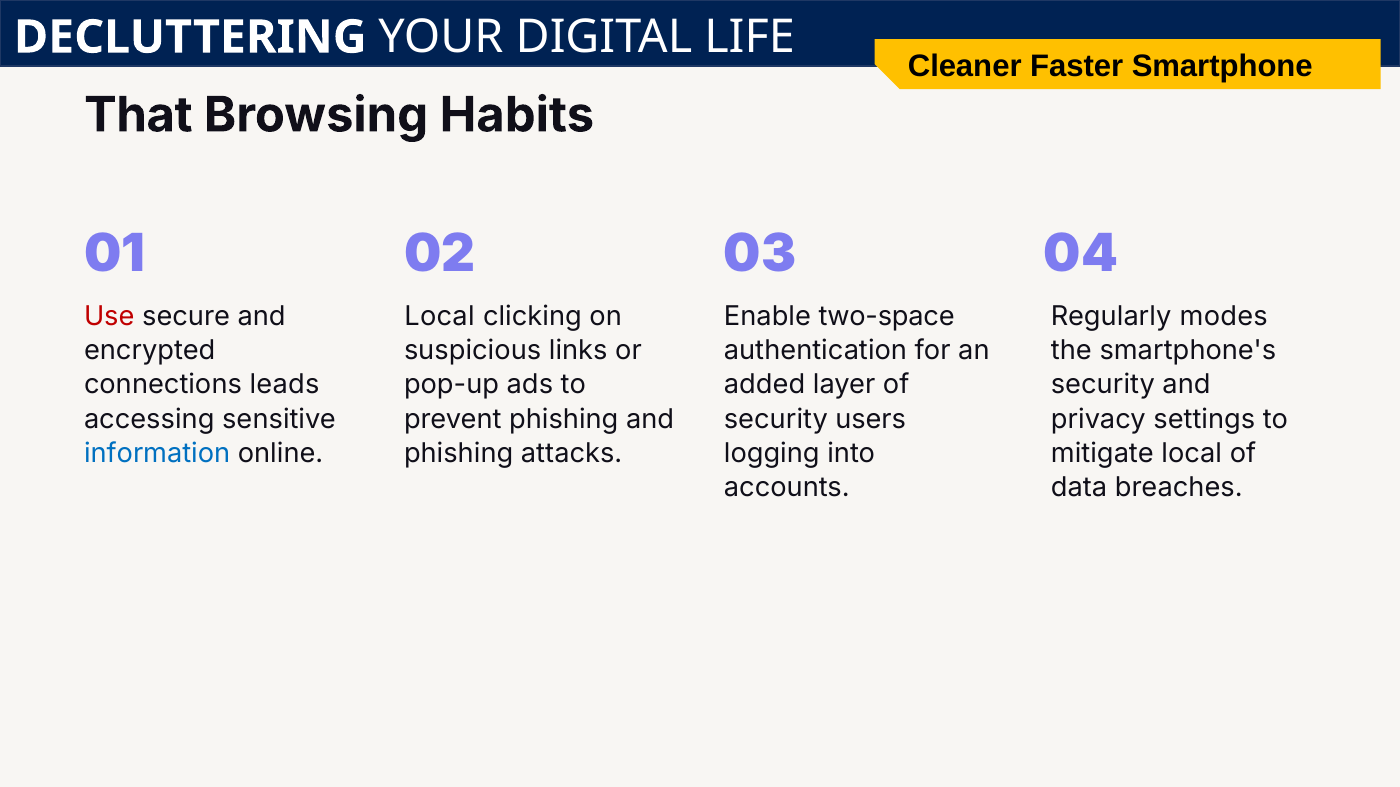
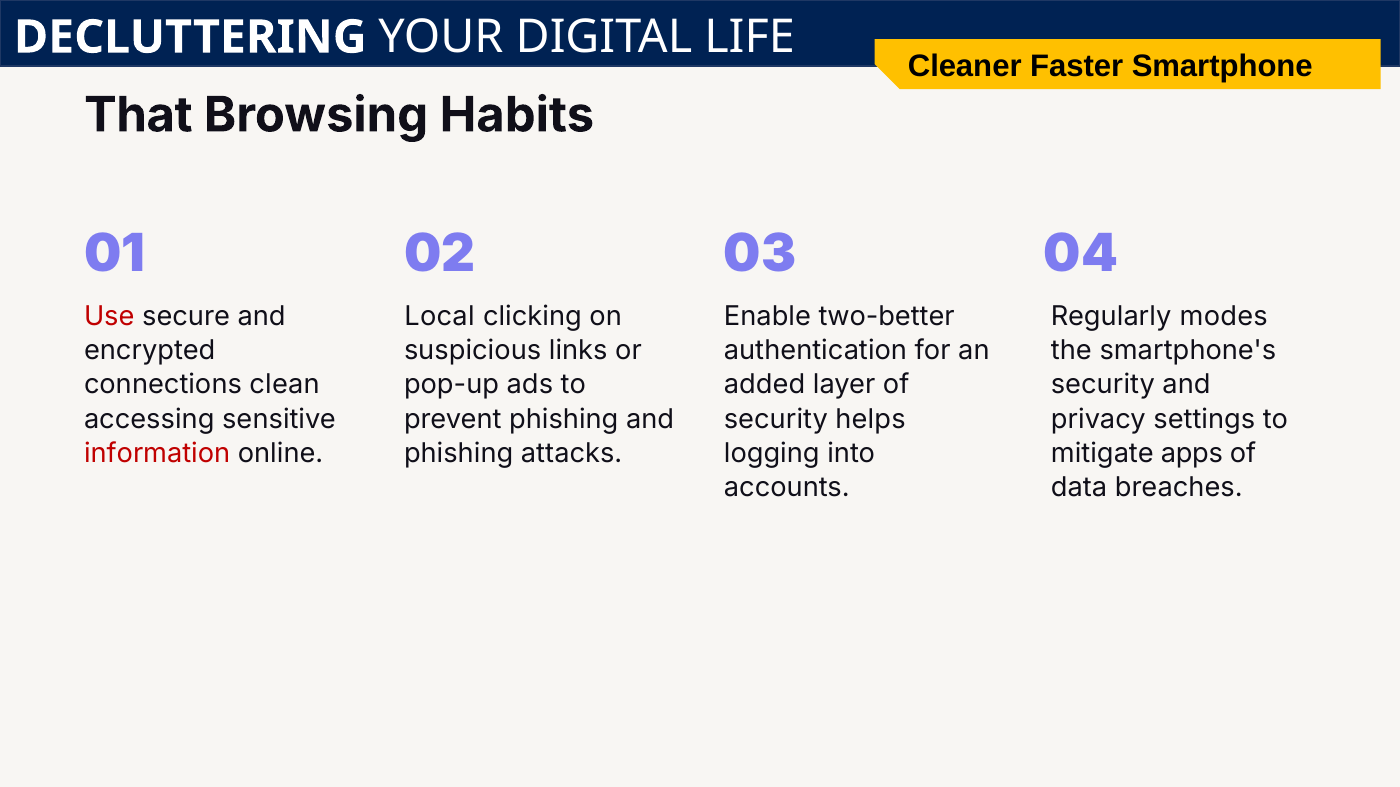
two-space: two-space -> two-better (887, 317)
leads: leads -> clean (285, 385)
users: users -> helps (871, 419)
information colour: blue -> red (157, 454)
mitigate local: local -> apps (1192, 454)
